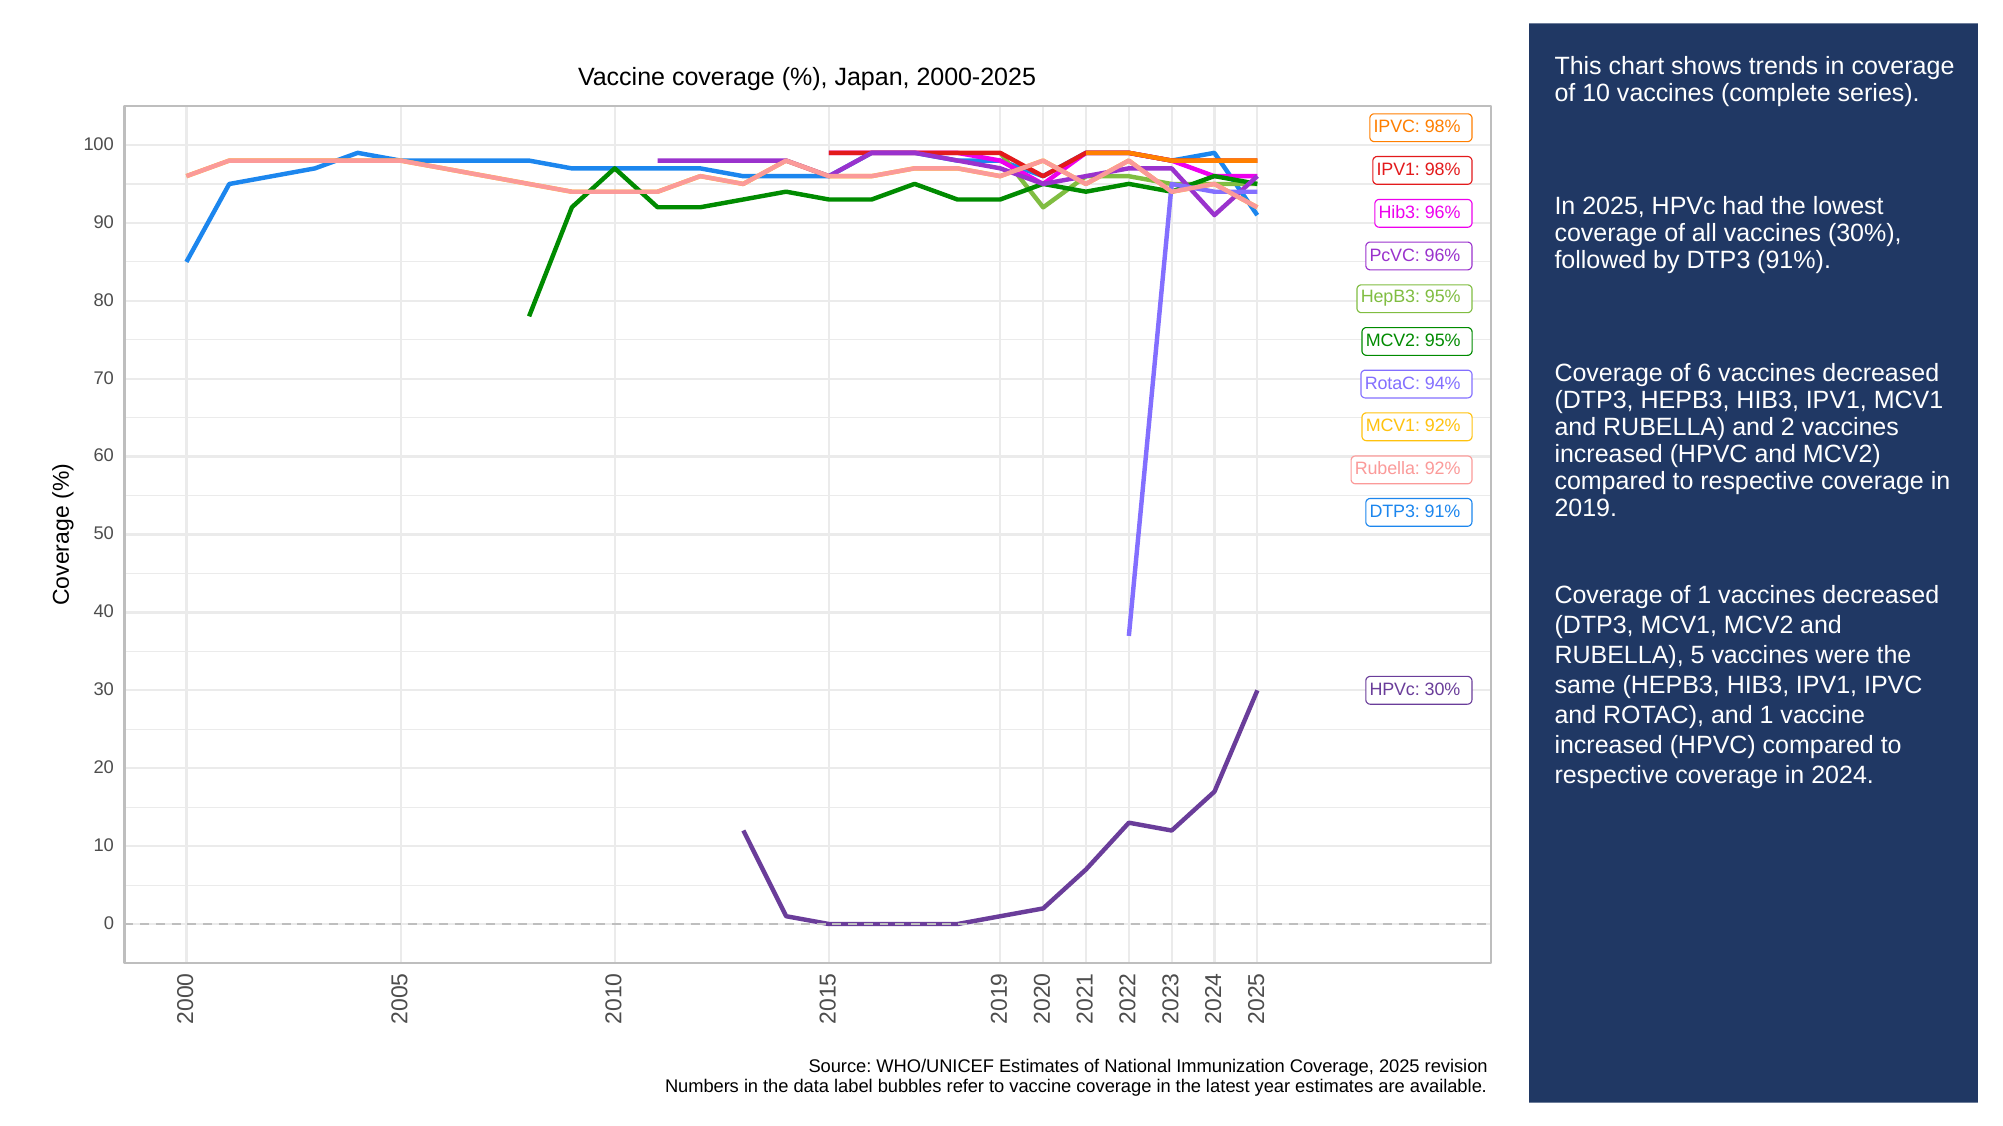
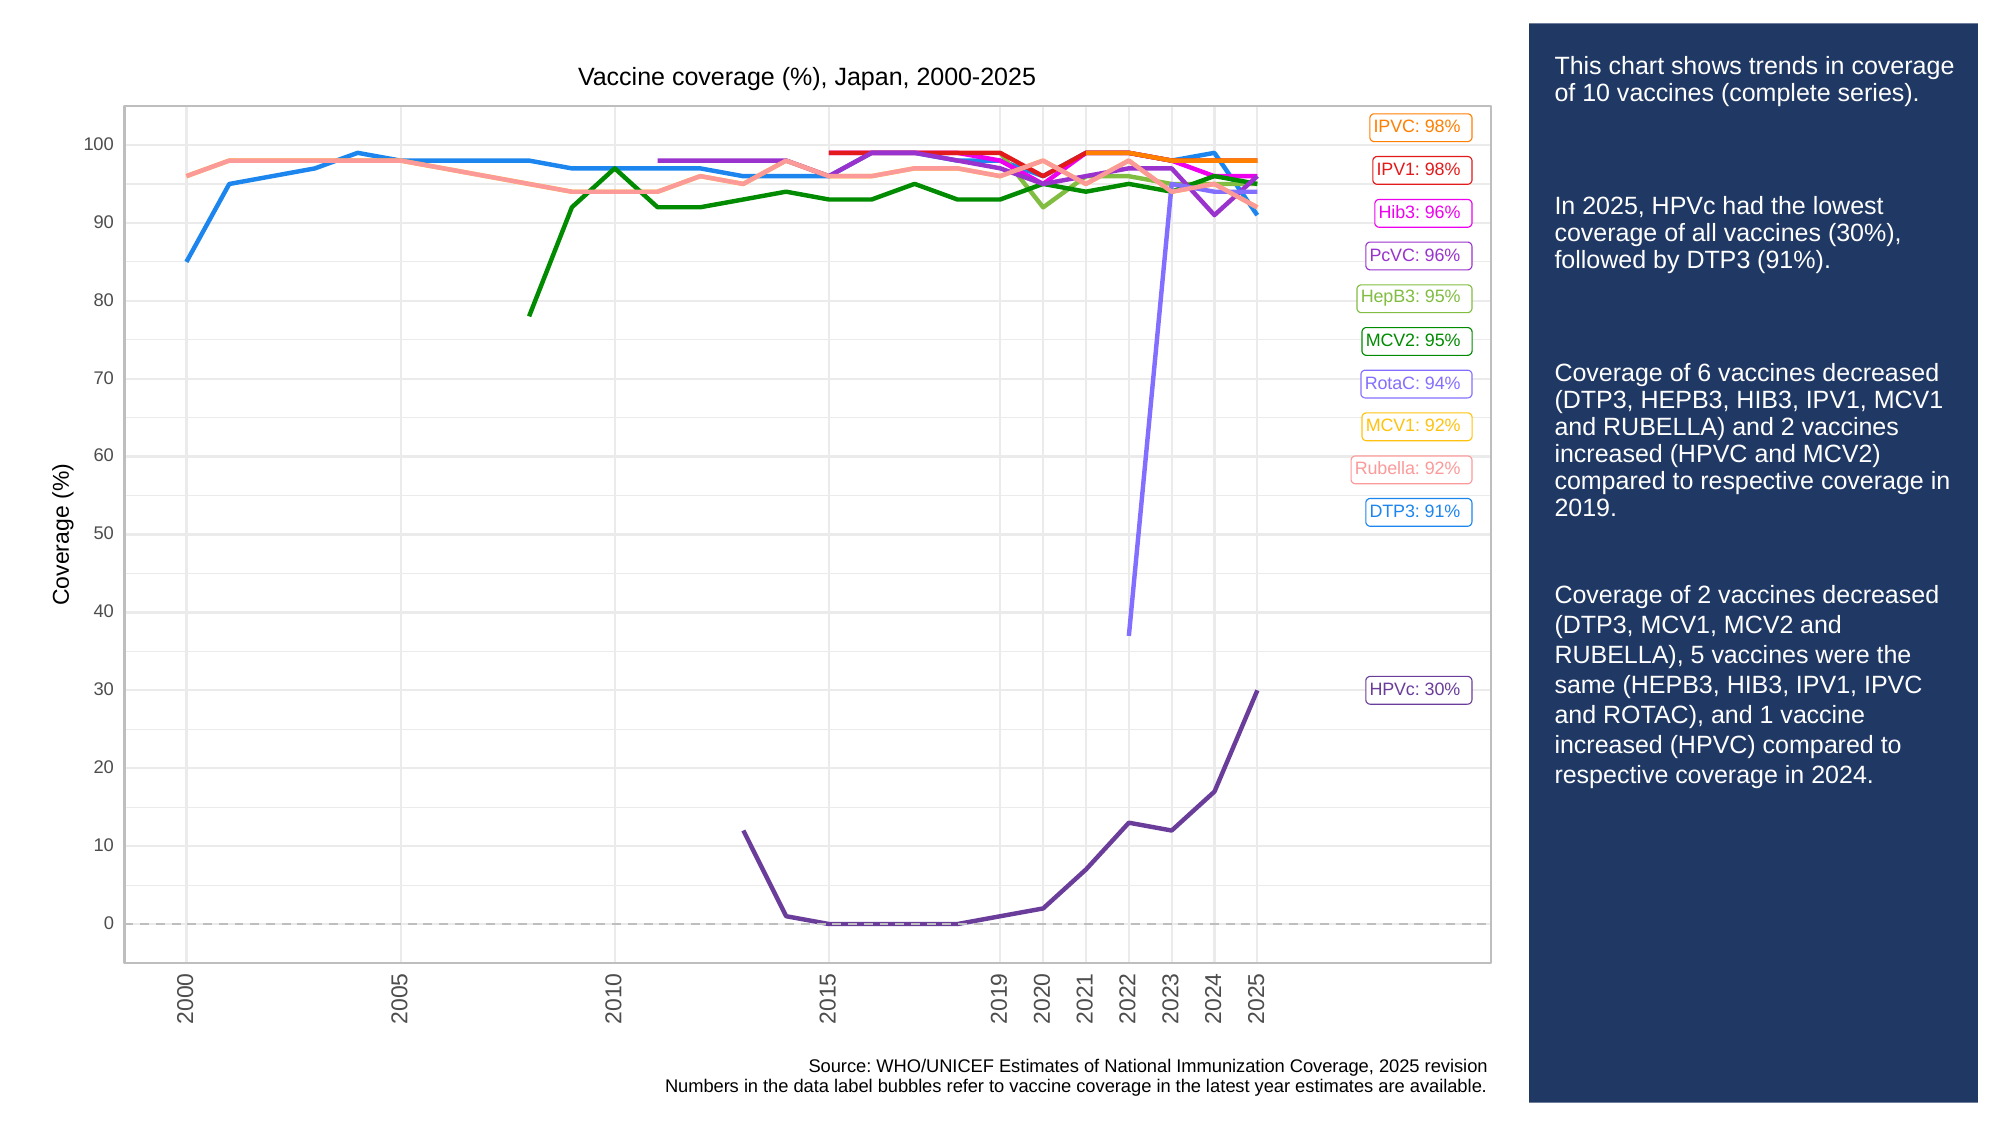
of 1: 1 -> 2 (1704, 595)
